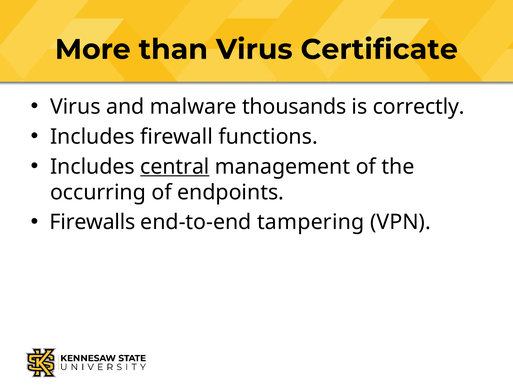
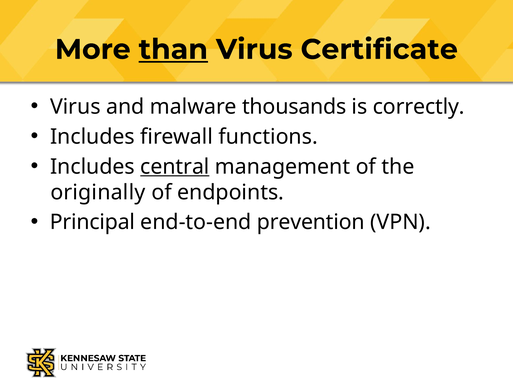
than underline: none -> present (173, 49)
occurring: occurring -> originally (98, 192)
Firewalls: Firewalls -> Principal (93, 222)
tampering: tampering -> prevention (311, 222)
